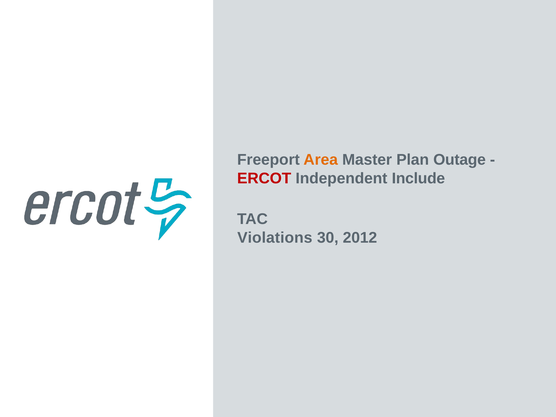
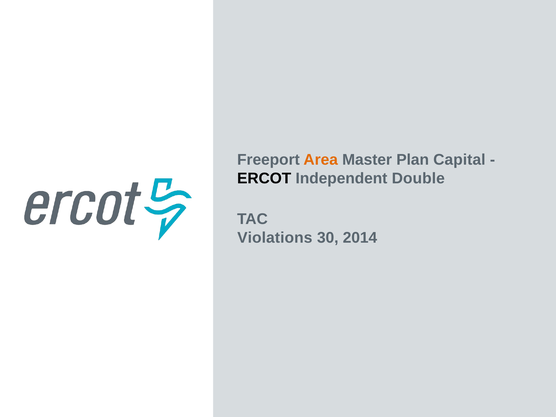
Outage: Outage -> Capital (459, 160)
ERCOT colour: red -> black (264, 178)
Include: Include -> Double (418, 178)
2012: 2012 -> 2014 (360, 238)
